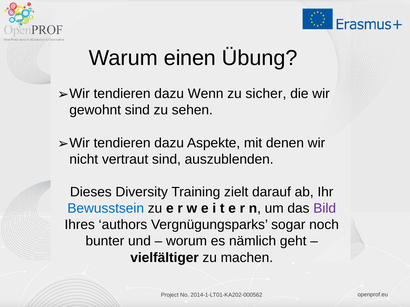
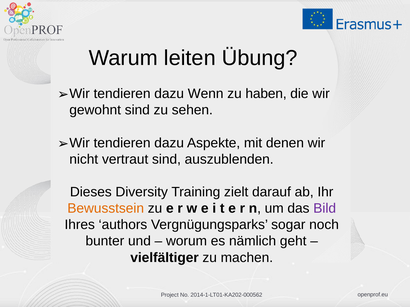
einen: einen -> leiten (190, 58)
sicher: sicher -> haben (266, 94)
Bewusstsein colour: blue -> orange (106, 209)
